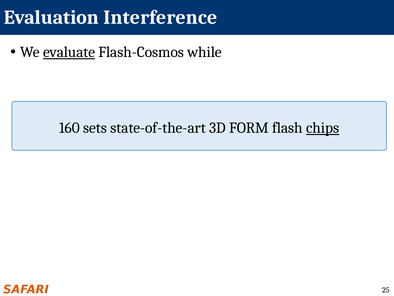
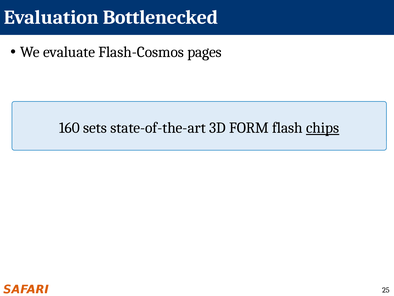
Interference: Interference -> Bottlenecked (160, 17)
evaluate underline: present -> none (69, 52)
while: while -> pages (204, 52)
